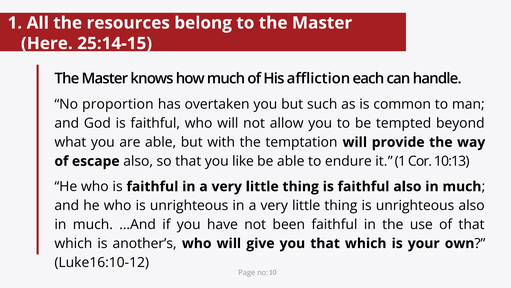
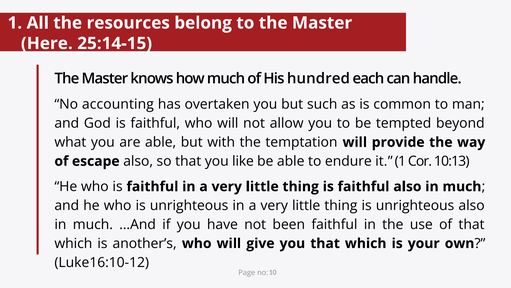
affliction: affliction -> hundred (318, 78)
proportion: proportion -> accounting (118, 104)
